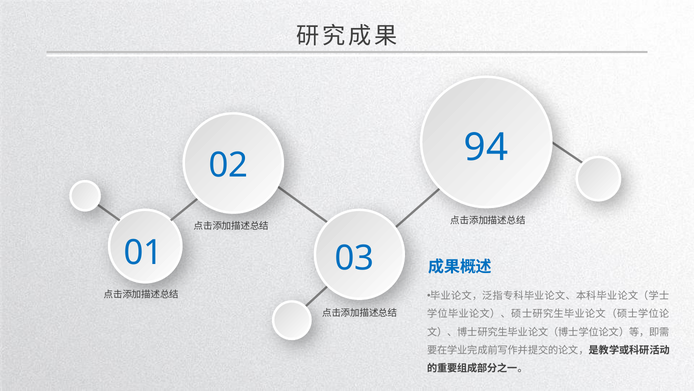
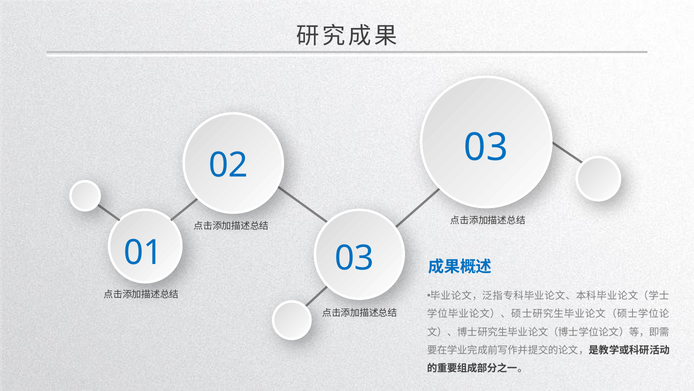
02 94: 94 -> 03 (486, 147)
